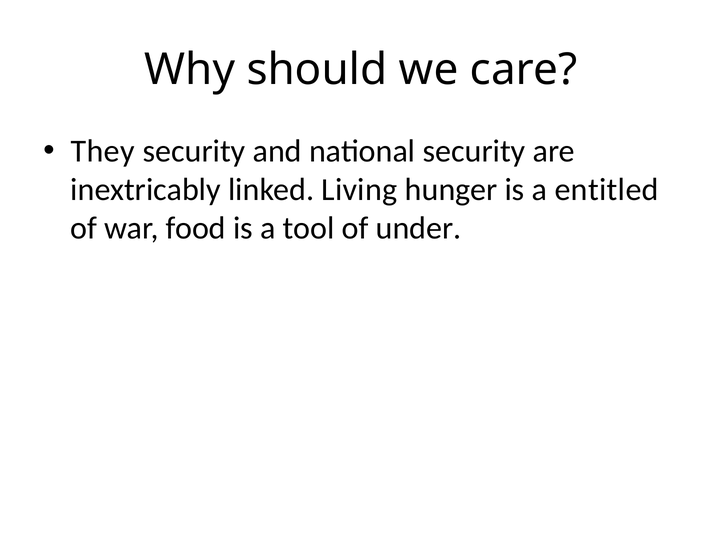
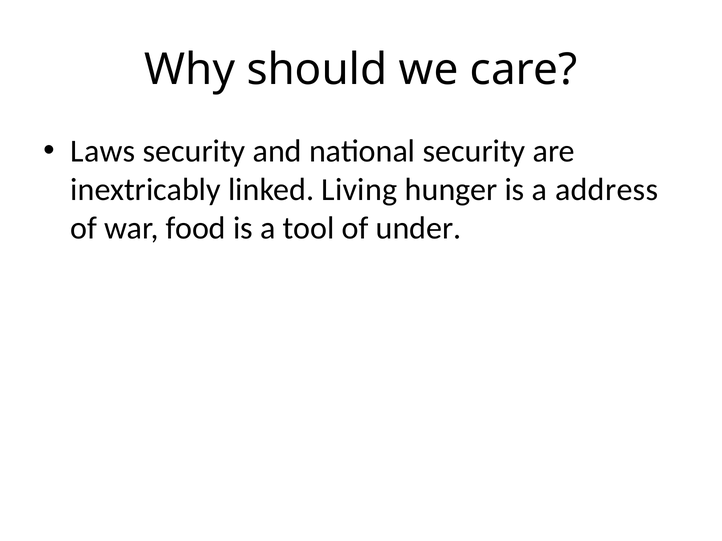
They: They -> Laws (103, 151)
entitled: entitled -> address (607, 190)
